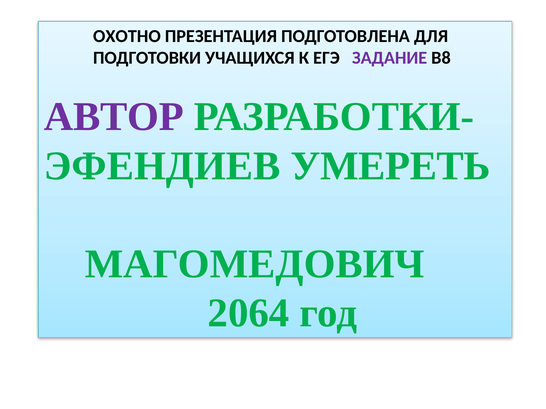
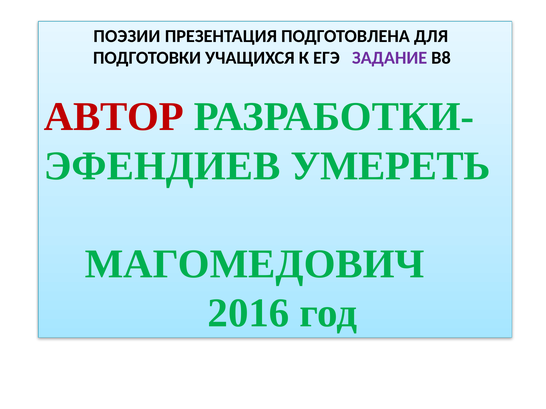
ОХОТНО: ОХОТНО -> ПОЭЗИИ (127, 36)
АВТОР colour: purple -> red (114, 117)
2064: 2064 -> 2016 (249, 314)
